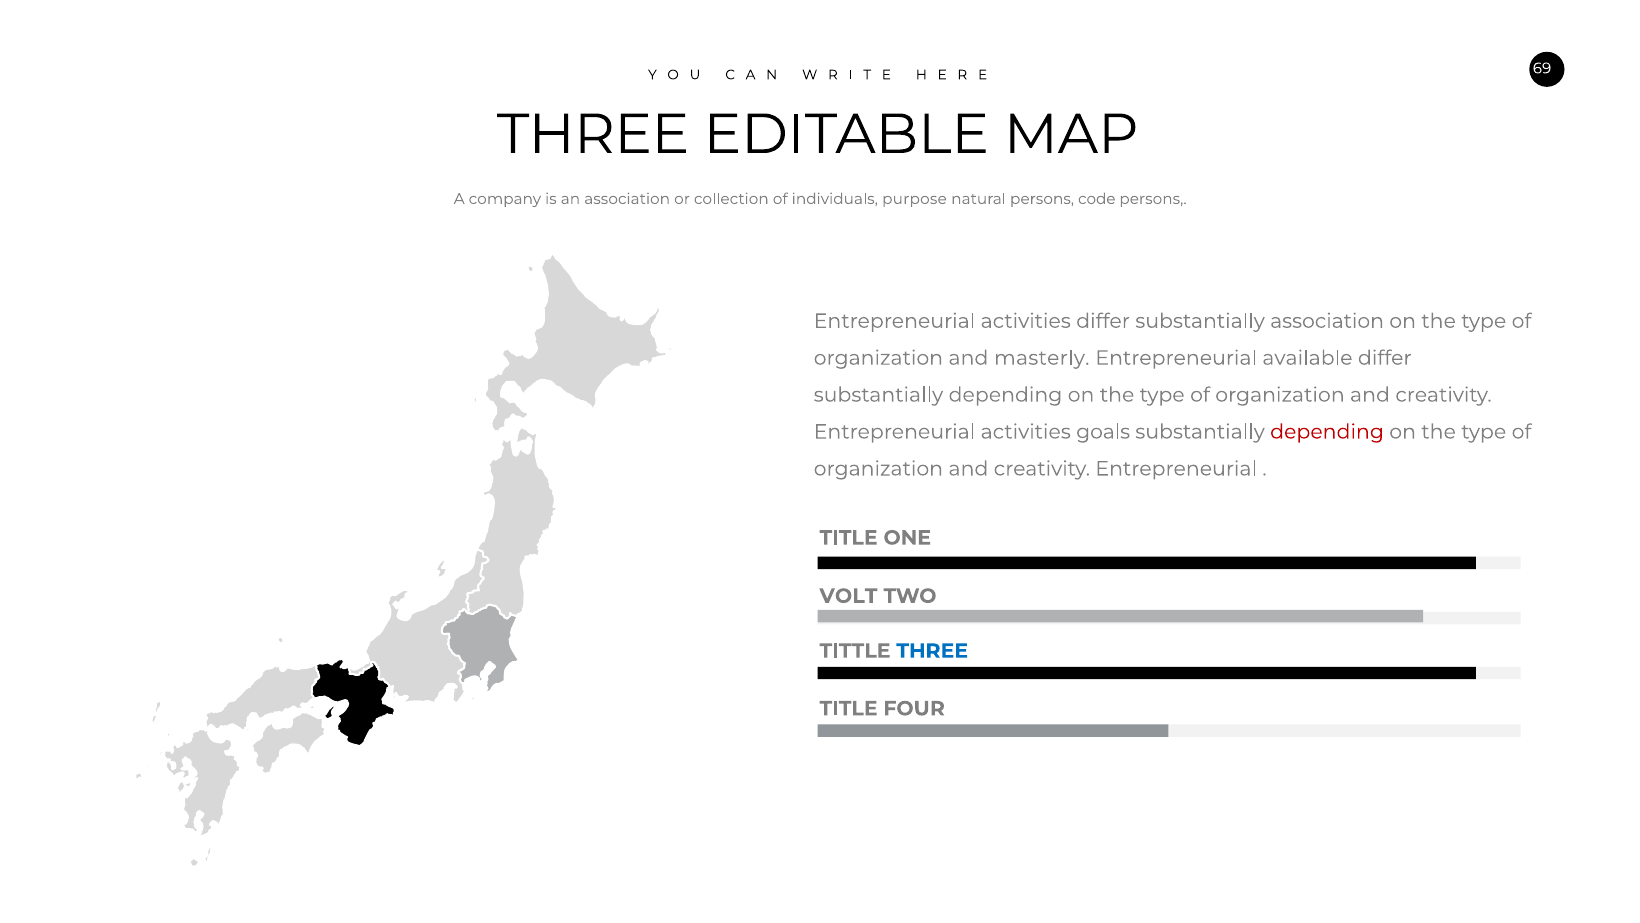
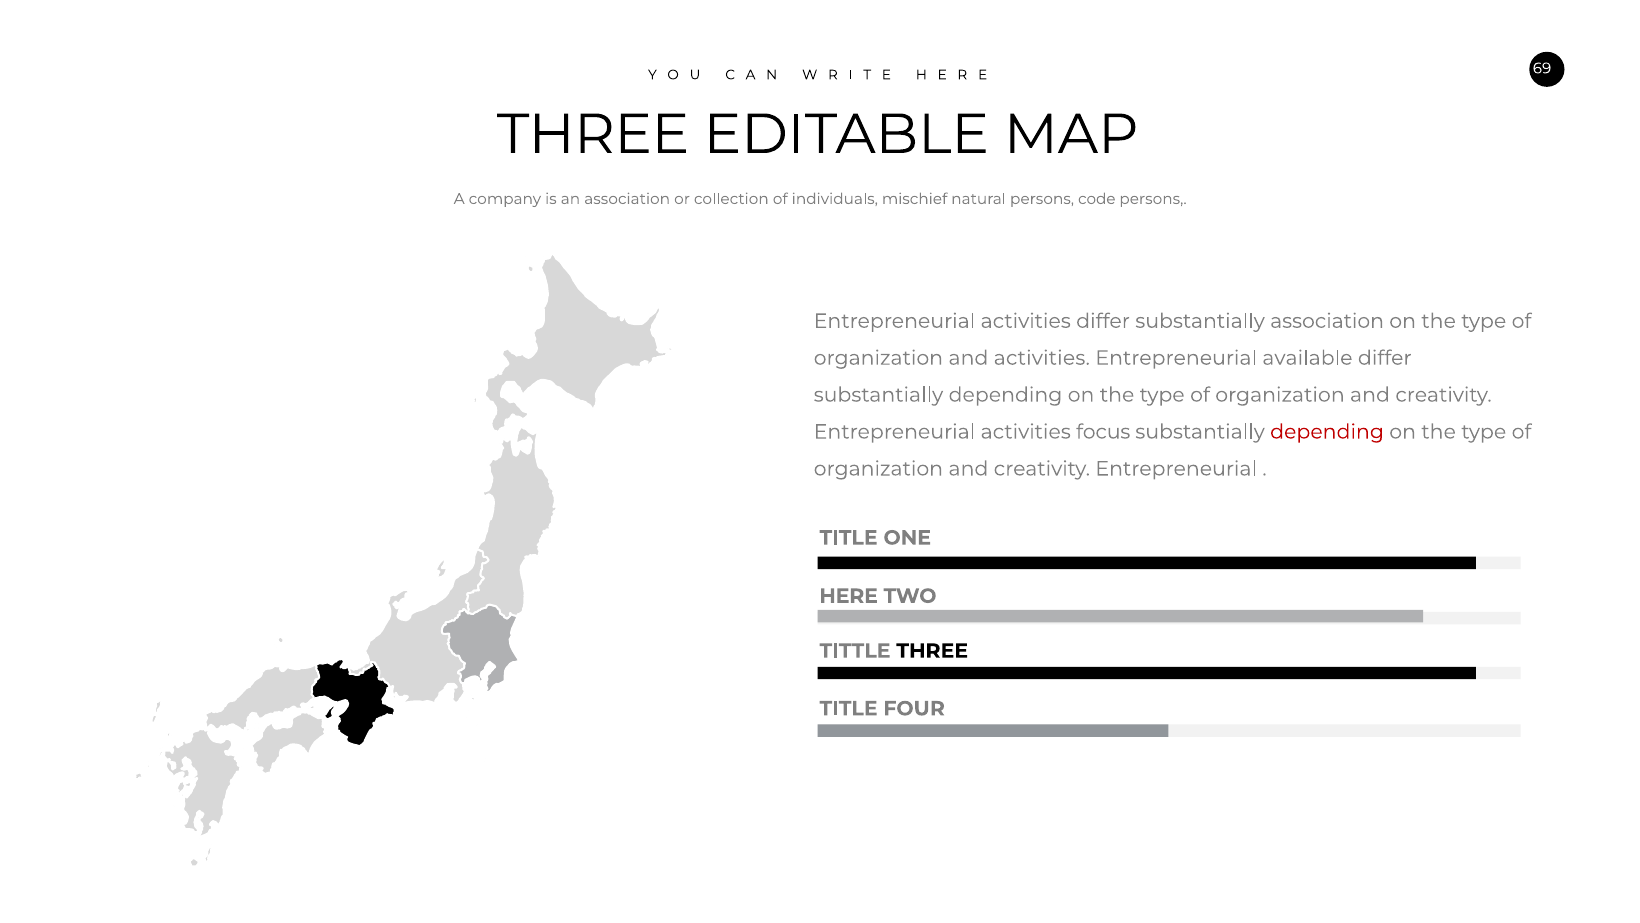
purpose: purpose -> mischief (915, 199)
and masterly: masterly -> activities (1042, 358)
goals: goals -> focus (1103, 432)
VOLT: VOLT -> HERE (849, 596)
THREE colour: blue -> black (932, 651)
